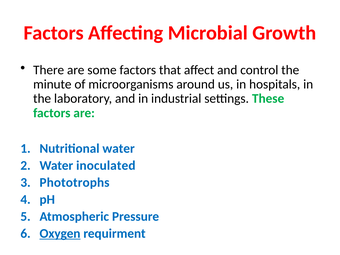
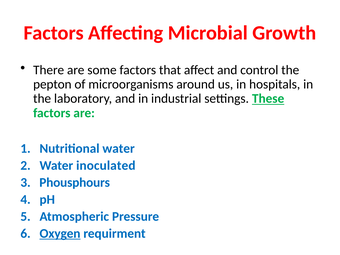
minute: minute -> pepton (52, 84)
These underline: none -> present (268, 99)
Phototrophs: Phototrophs -> Phousphours (75, 183)
